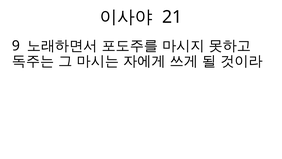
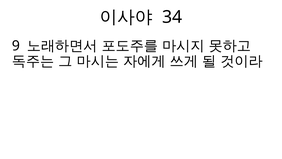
21: 21 -> 34 (172, 17)
